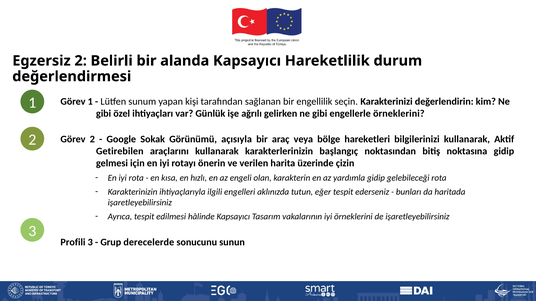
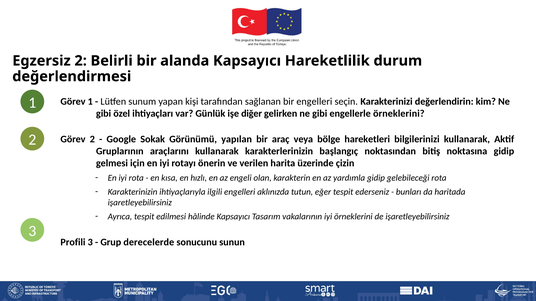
bir engellilik: engellilik -> engelleri (314, 102)
ağrılı: ağrılı -> diğer (252, 114)
açısıyla: açısıyla -> yapılan (237, 139)
Getirebilen: Getirebilen -> Gruplarının (120, 151)
